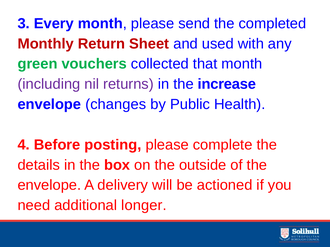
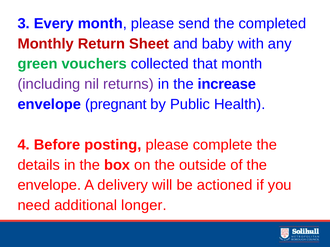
used: used -> baby (218, 44)
changes: changes -> pregnant (116, 104)
